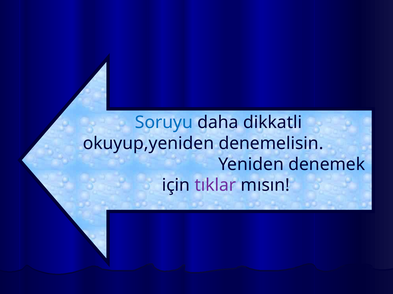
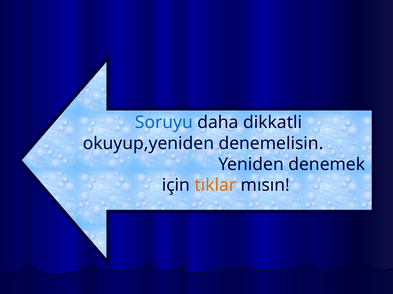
tıklar colour: purple -> orange (215, 186)
